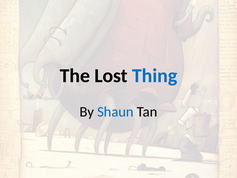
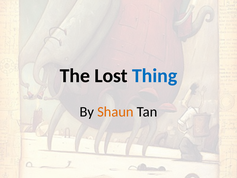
Shaun colour: blue -> orange (115, 112)
